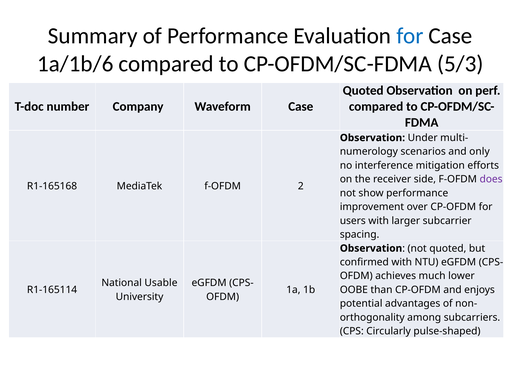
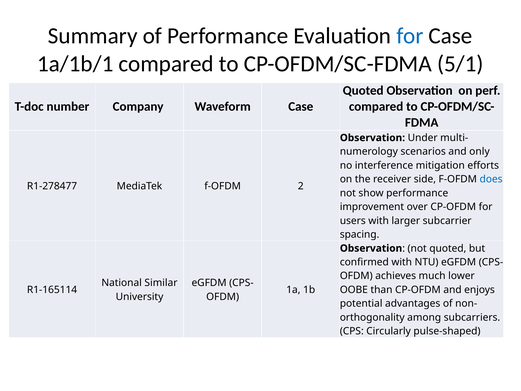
1a/1b/6: 1a/1b/6 -> 1a/1b/1 (75, 64)
5/3: 5/3 -> 5/1 (460, 64)
does colour: purple -> blue (491, 179)
R1-165168: R1-165168 -> R1-278477 (52, 186)
Usable: Usable -> Similar (161, 283)
